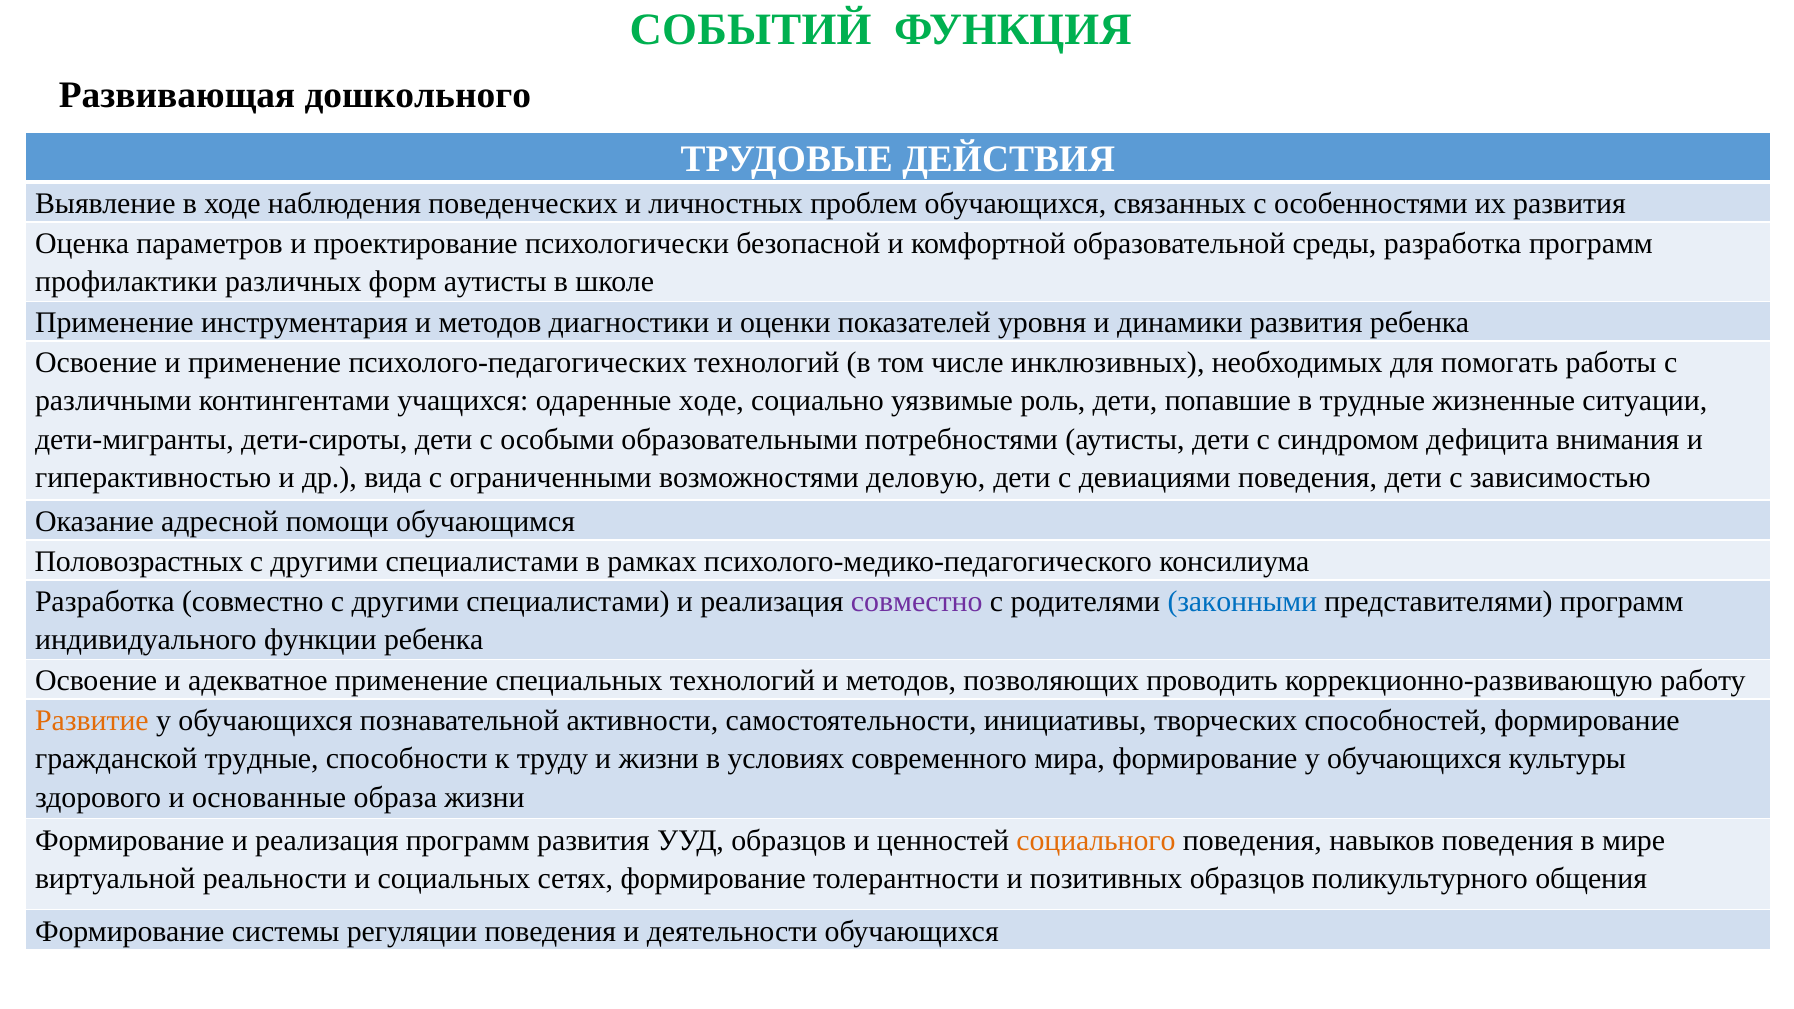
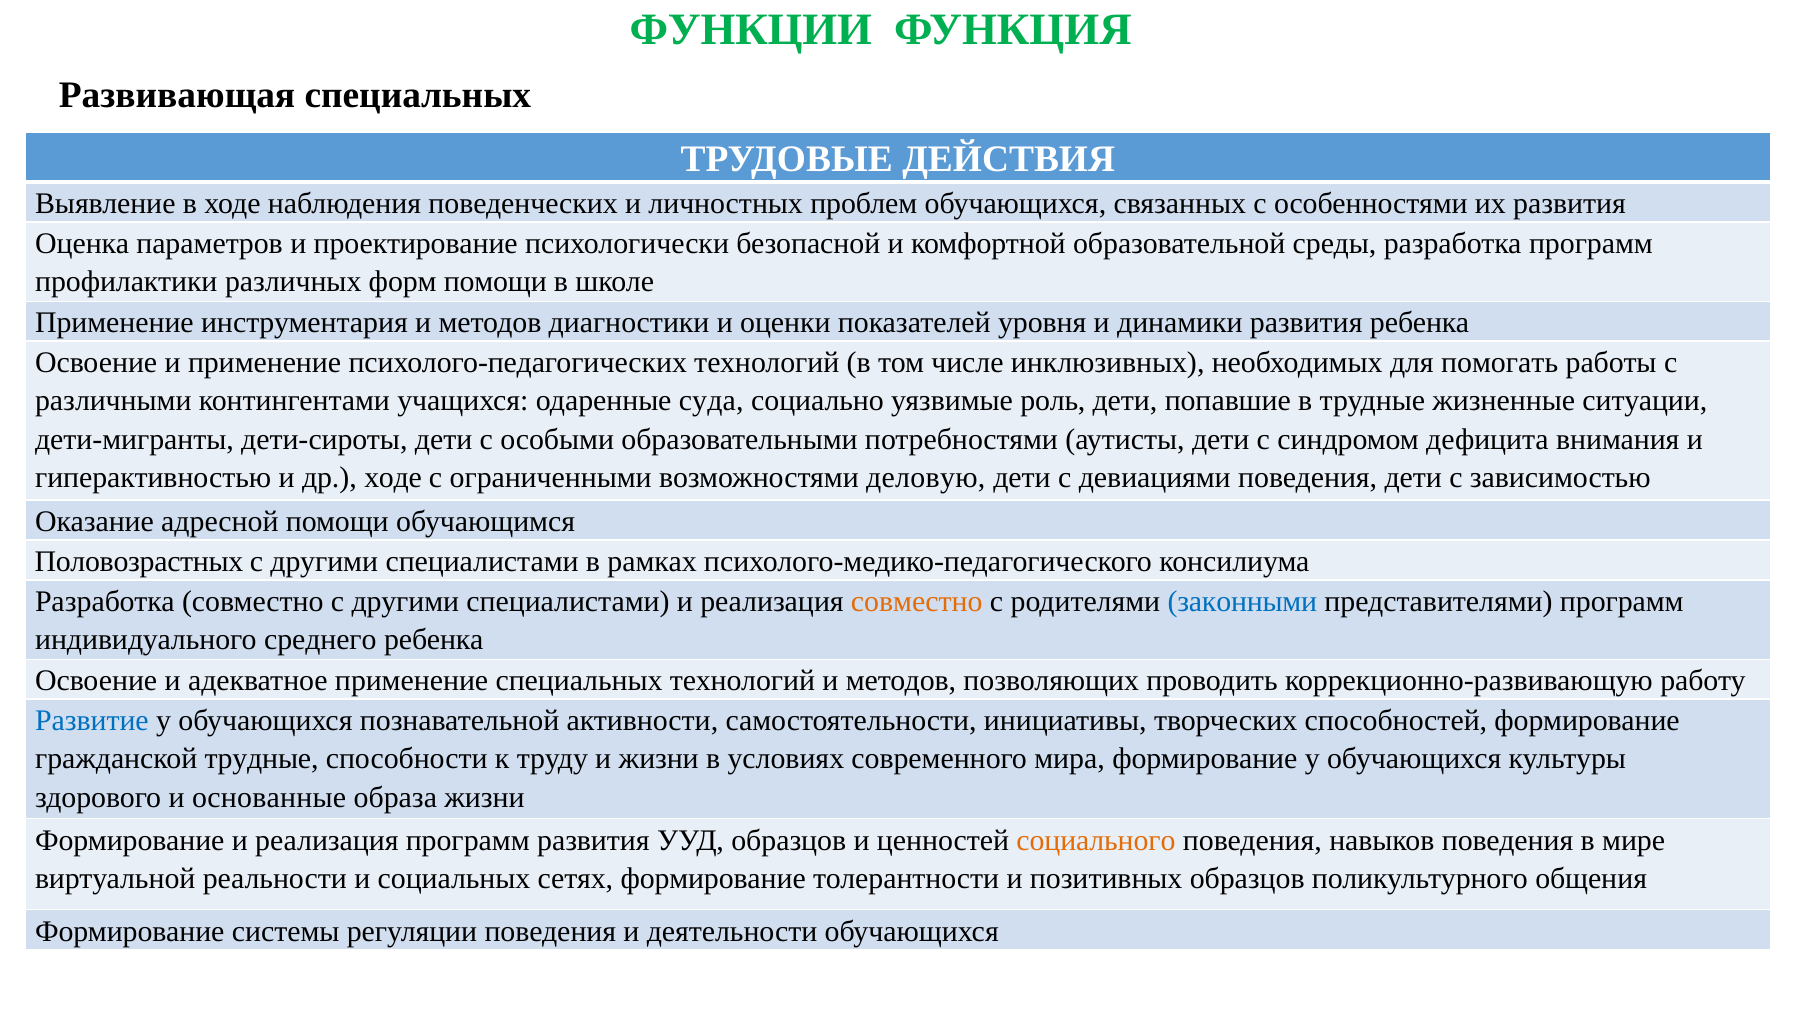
СОБЫТИЙ: СОБЫТИЙ -> ФУНКЦИИ (751, 30)
Развивающая дошкольного: дошкольного -> специальных (418, 96)
форм аутисты: аутисты -> помощи (495, 282)
одаренные ходе: ходе -> суда (711, 401)
др вида: вида -> ходе (393, 478)
совместно colour: purple -> orange (917, 602)
функции: функции -> среднего (320, 640)
Развитие colour: orange -> blue (92, 721)
